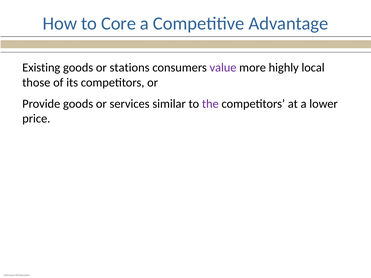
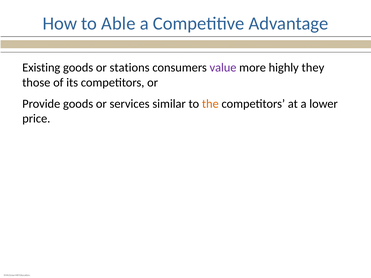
Core: Core -> Able (118, 24)
local: local -> they (313, 68)
the colour: purple -> orange (210, 104)
